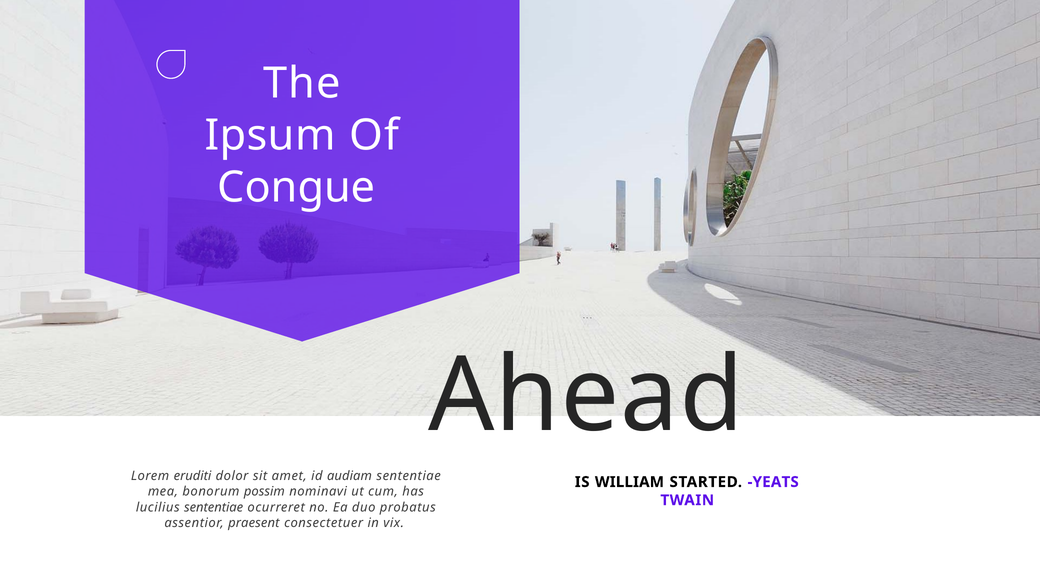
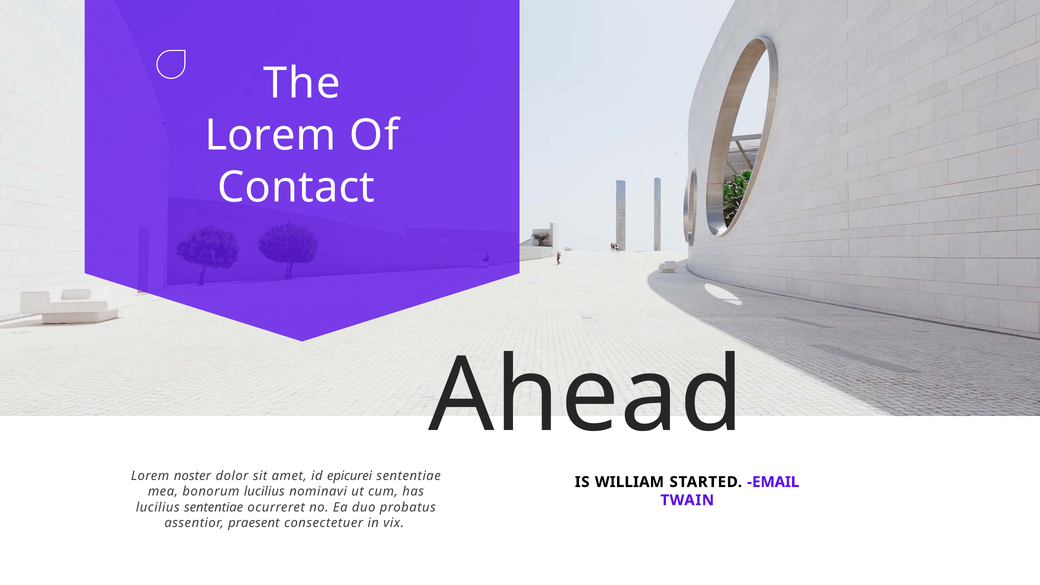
Ipsum: Ipsum -> Lorem (270, 135)
Congue: Congue -> Contact (296, 187)
eruditi: eruditi -> noster (192, 476)
audiam: audiam -> epicurei (350, 476)
YEATS: YEATS -> EMAIL (773, 482)
bonorum possim: possim -> lucilius (264, 492)
